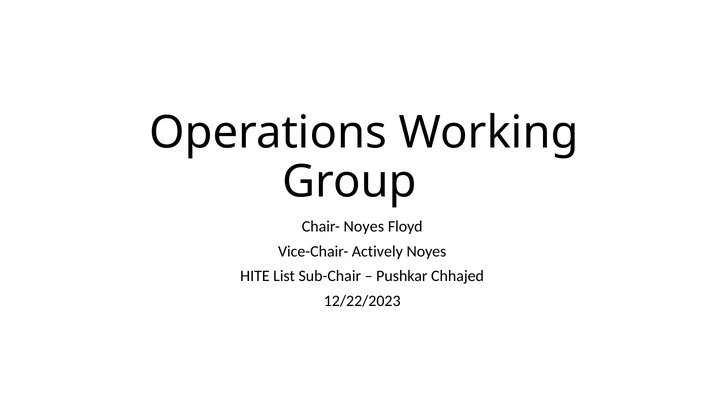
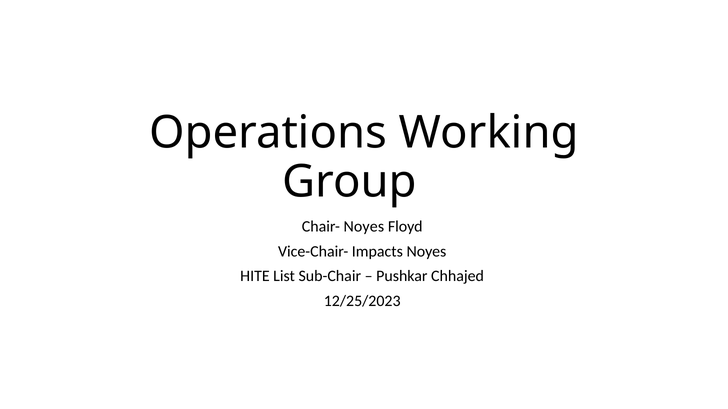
Actively: Actively -> Impacts (377, 252)
12/22/2023: 12/22/2023 -> 12/25/2023 (362, 301)
